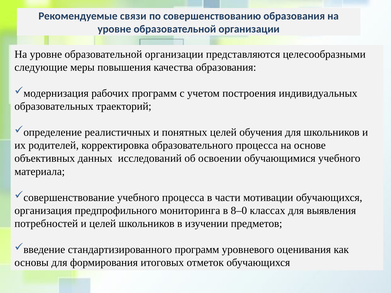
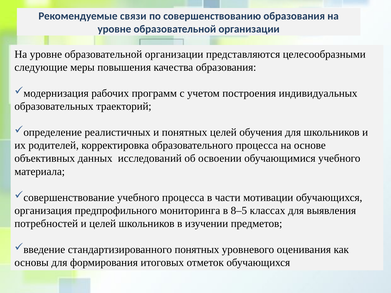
8–0: 8–0 -> 8–5 (239, 211)
стандартизированного программ: программ -> понятных (197, 250)
